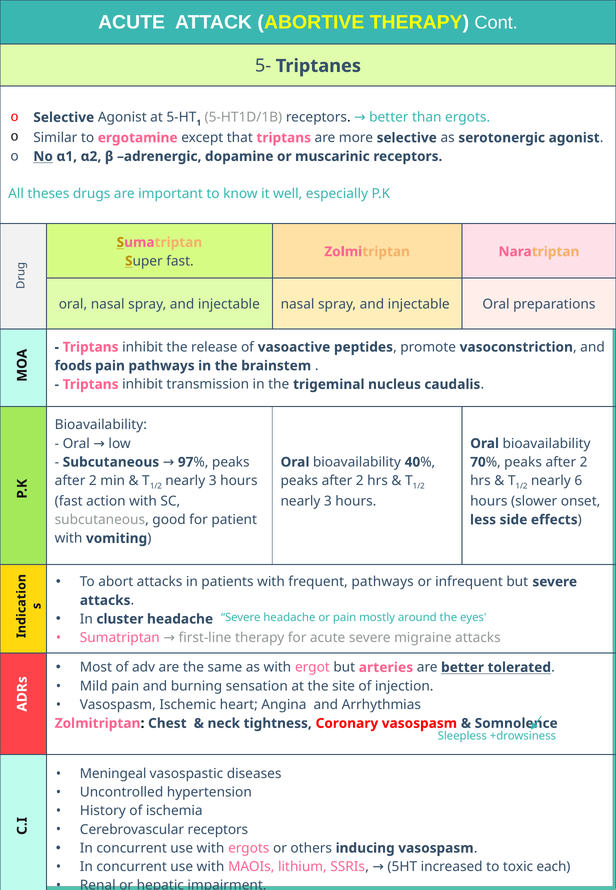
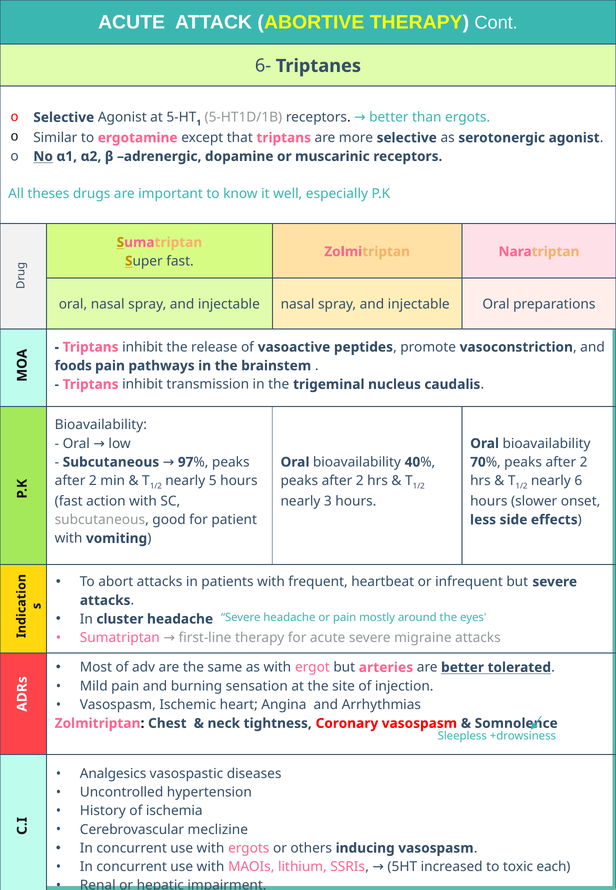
5-: 5- -> 6- (263, 66)
3: 3 -> 5 (213, 481)
frequent pathways: pathways -> heartbeat (383, 582)
Meningeal: Meningeal -> Analgesics (113, 773)
Cerebrovascular receptors: receptors -> meclizine (218, 829)
